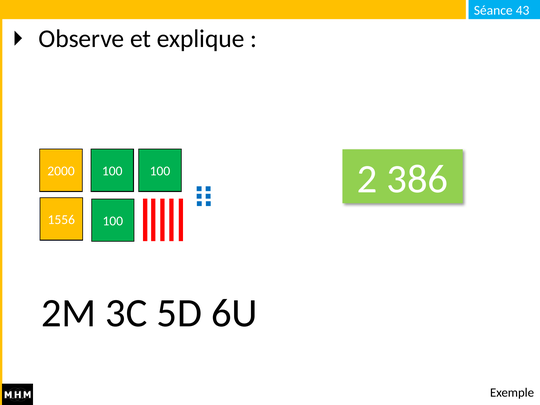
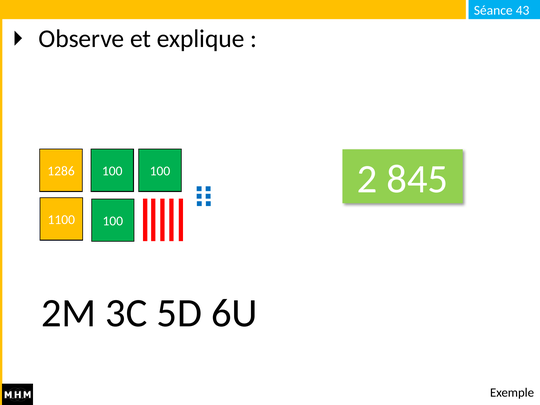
386: 386 -> 845 (417, 179)
2000: 2000 -> 1286 (61, 171)
1556: 1556 -> 1100 (61, 220)
